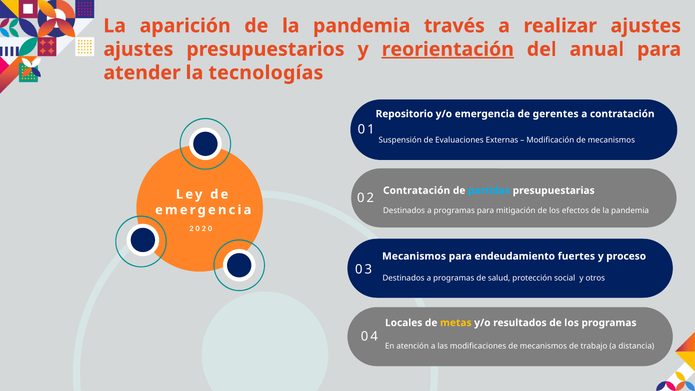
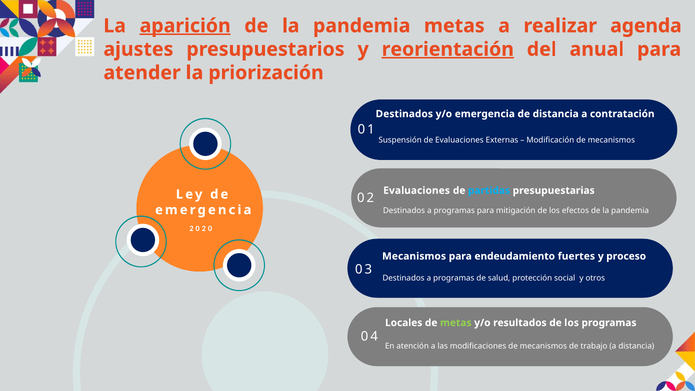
aparición underline: none -> present (185, 26)
pandemia través: través -> metas (454, 26)
realizar ajustes: ajustes -> agenda (646, 26)
tecnologías: tecnologías -> priorización (266, 73)
Repositorio: Repositorio -> Destinados (404, 114)
de gerentes: gerentes -> distancia (556, 114)
Contratación: Contratación -> Evaluaciones (417, 190)
metas colour: yellow -> light green (456, 323)
